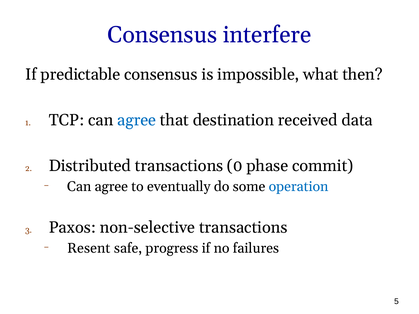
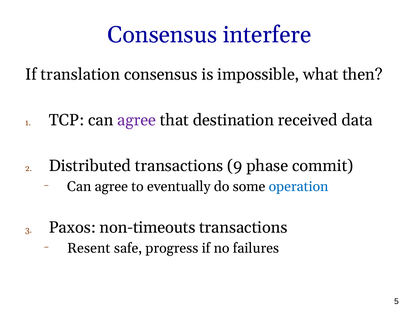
predictable: predictable -> translation (80, 74)
agree colour: blue -> purple (137, 120)
0: 0 -> 9 (235, 166)
non-selective: non-selective -> non-timeouts (148, 228)
